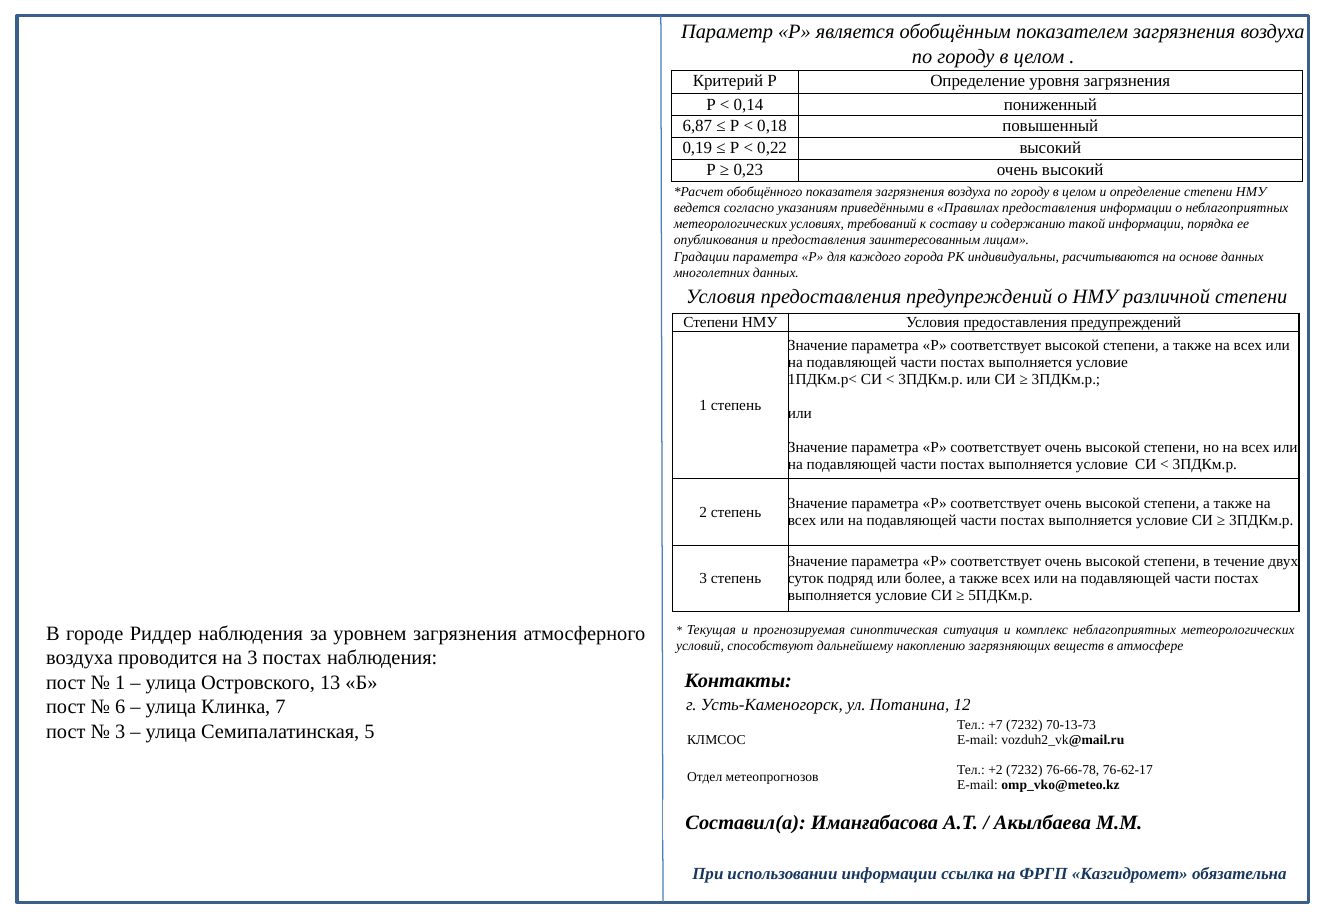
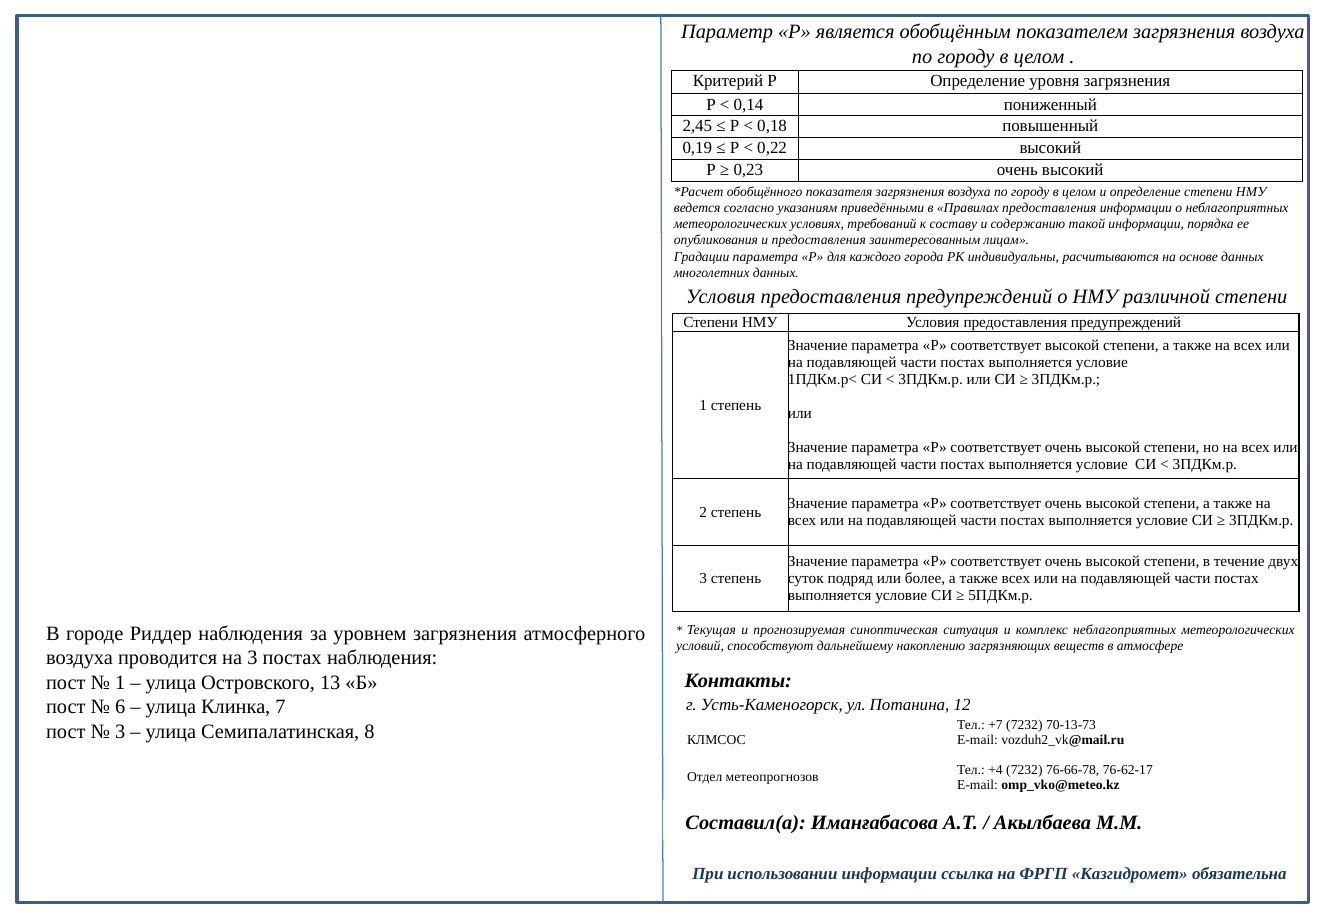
6,87: 6,87 -> 2,45 (697, 126)
5: 5 -> 8 (370, 732)
+2: +2 -> +4 (996, 770)
